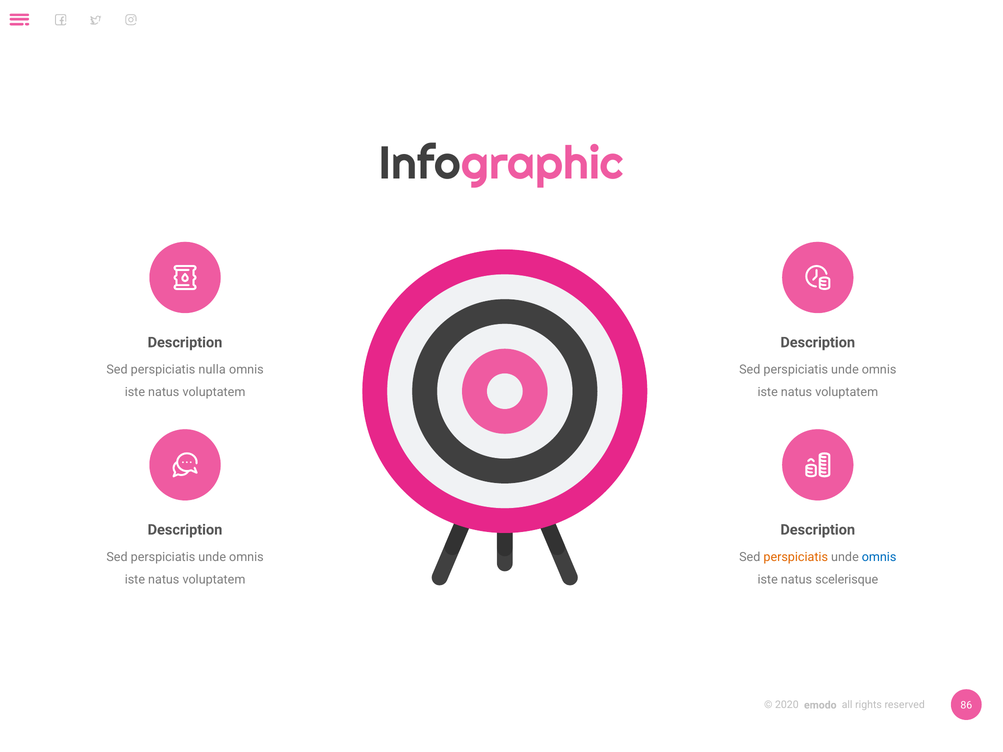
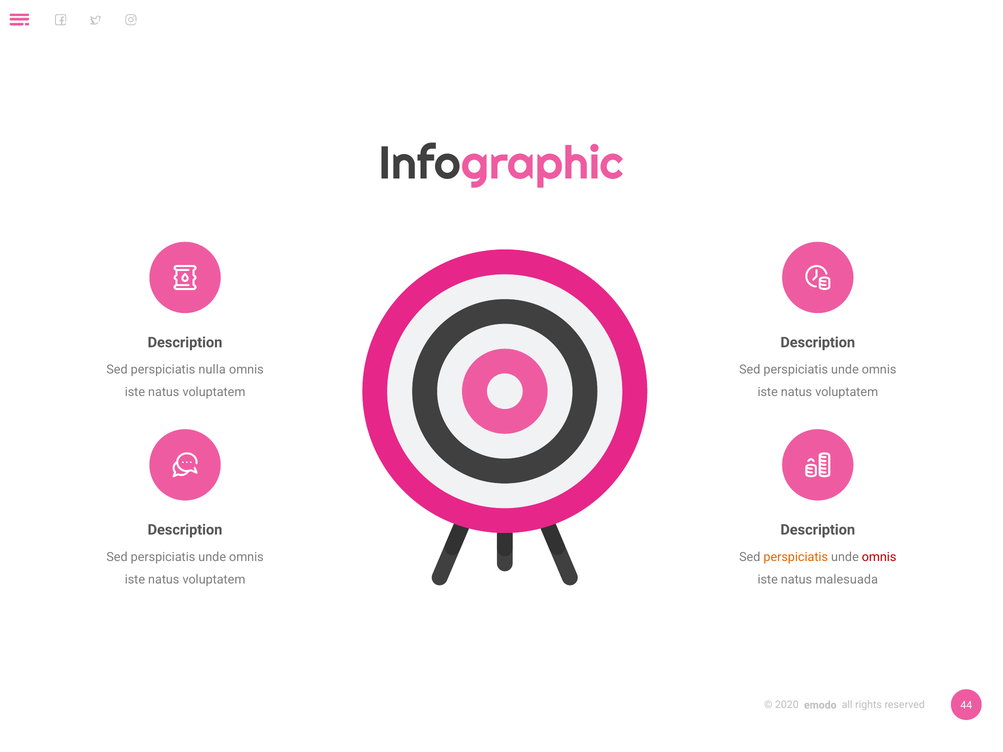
omnis colour: blue -> red (879, 557)
scelerisque: scelerisque -> malesuada (847, 580)
86: 86 -> 44 (966, 706)
